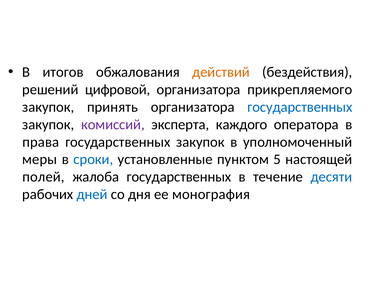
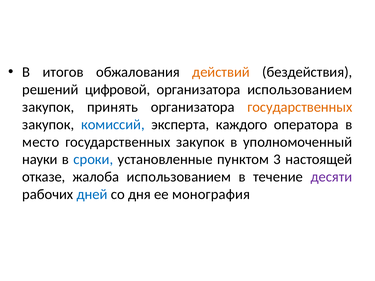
организатора прикрепляемого: прикрепляемого -> использованием (300, 90)
государственных colour: blue -> orange (300, 107)
комиссий colour: purple -> blue (113, 125)
права: права -> место (41, 142)
меры: меры -> науки (40, 160)
5: 5 -> 3 (277, 160)
полей: полей -> отказе (44, 177)
жалоба государственных: государственных -> использованием (179, 177)
десяти colour: blue -> purple (331, 177)
